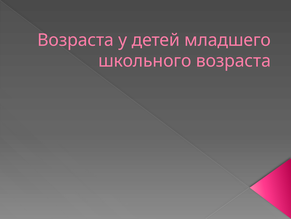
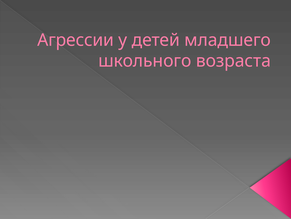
Возраста: Возраста -> Агрессии (76, 40)
